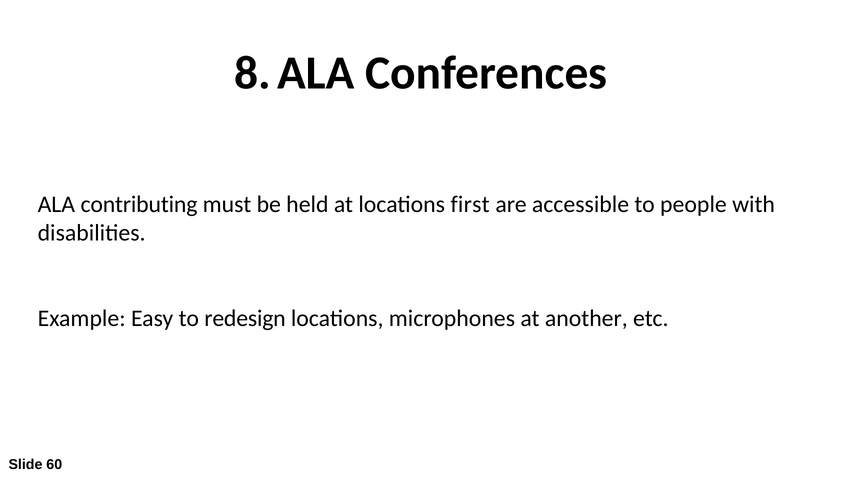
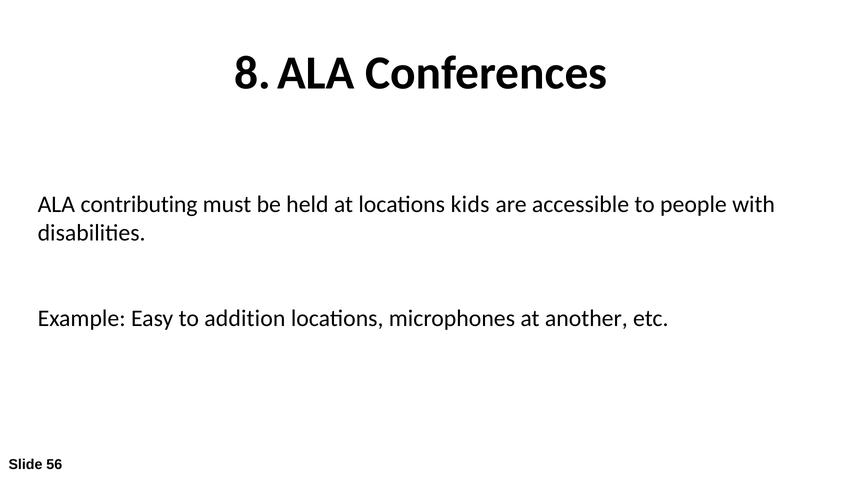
first: first -> kids (470, 204)
redesign: redesign -> addition (245, 319)
60: 60 -> 56 (54, 464)
